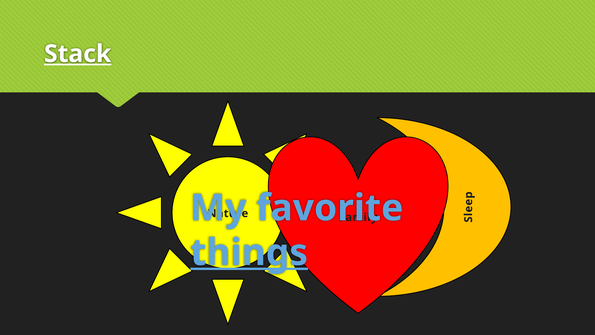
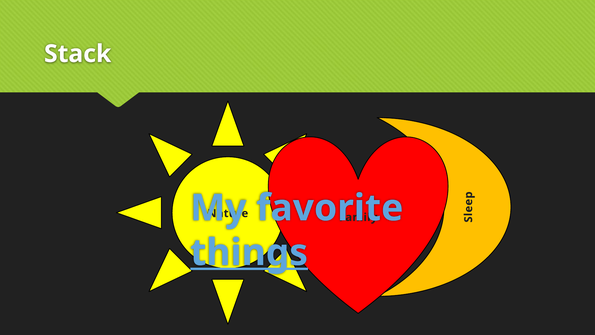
Stack underline: present -> none (78, 54)
